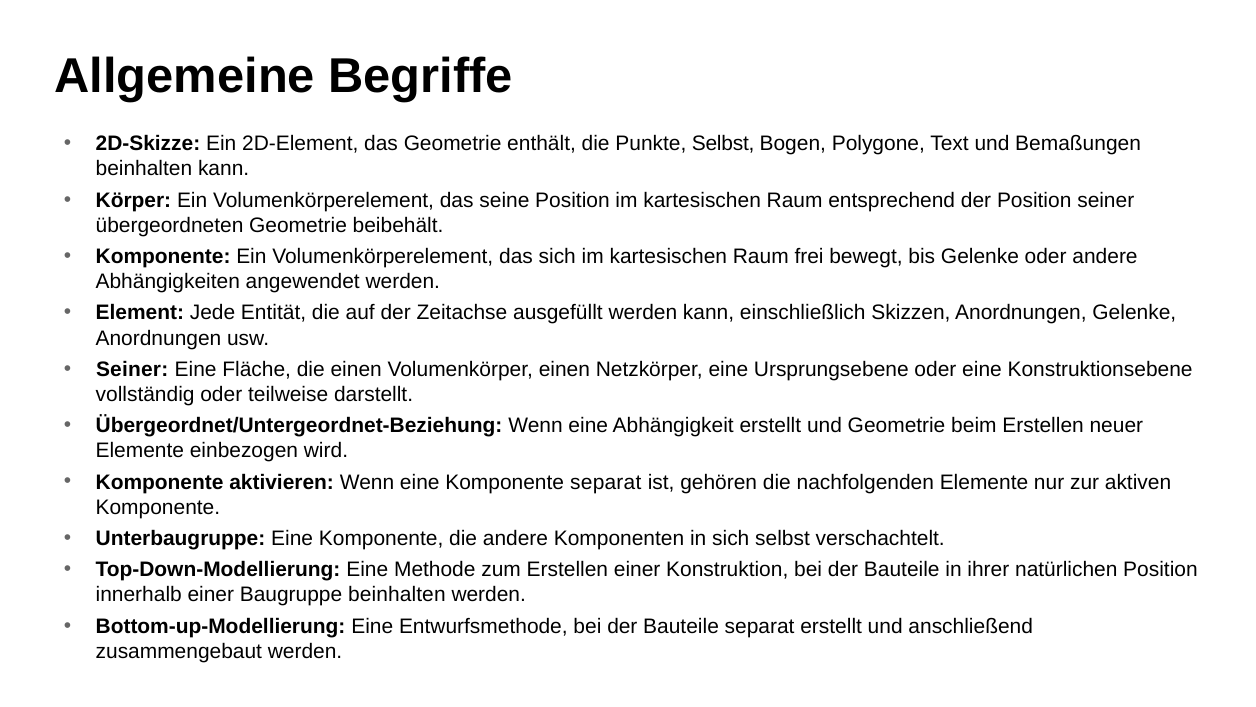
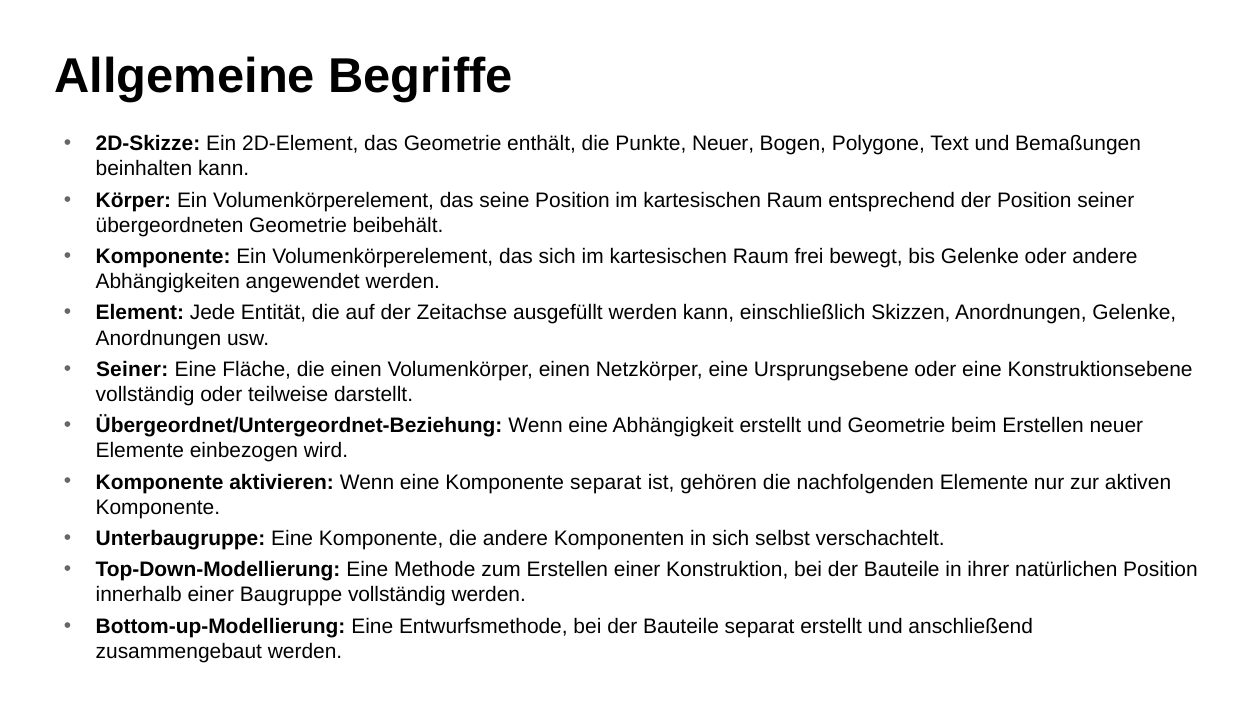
Punkte Selbst: Selbst -> Neuer (723, 144)
Baugruppe beinhalten: beinhalten -> vollständig (397, 595)
